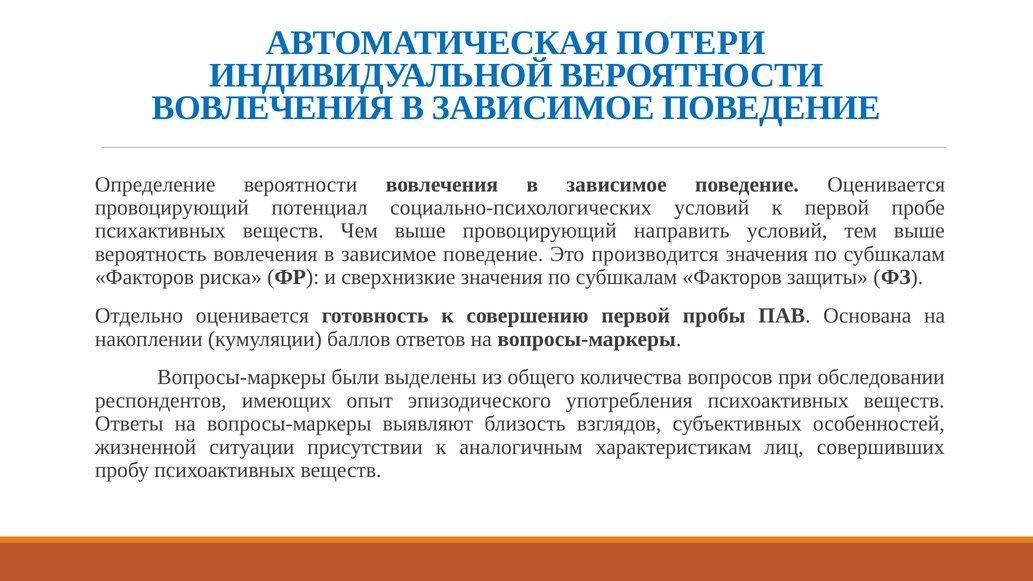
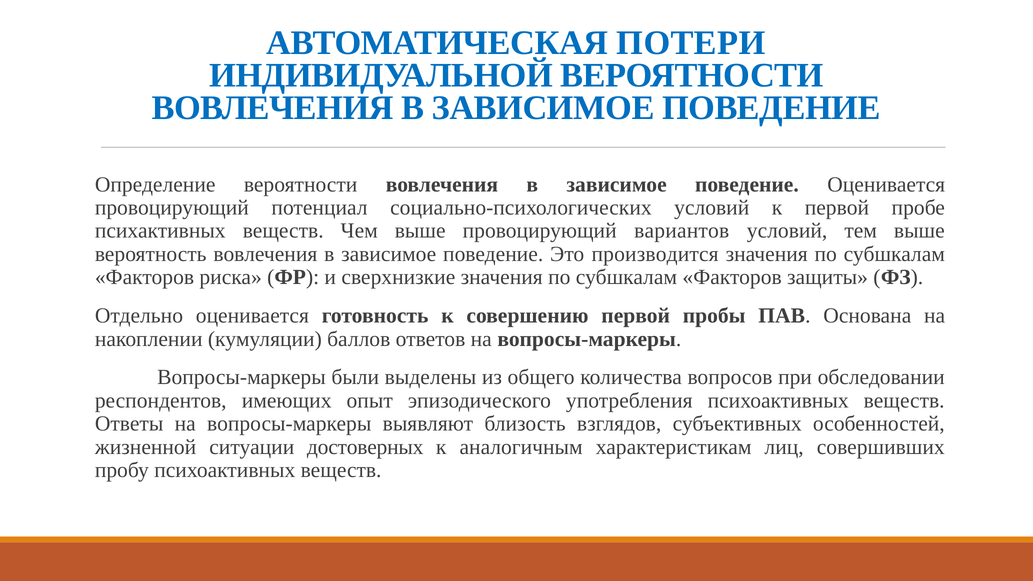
направить: направить -> вариантов (682, 231)
присутствии: присутствии -> достоверных (365, 447)
